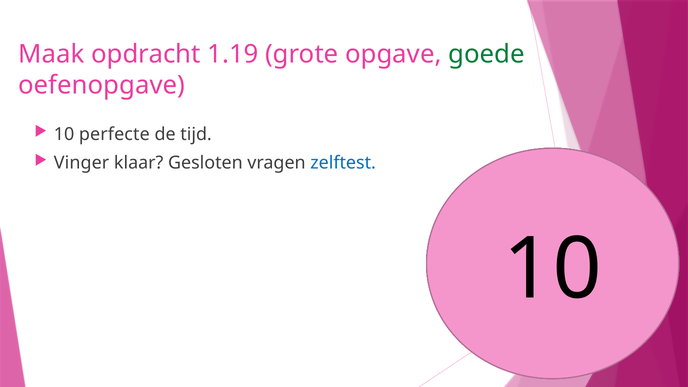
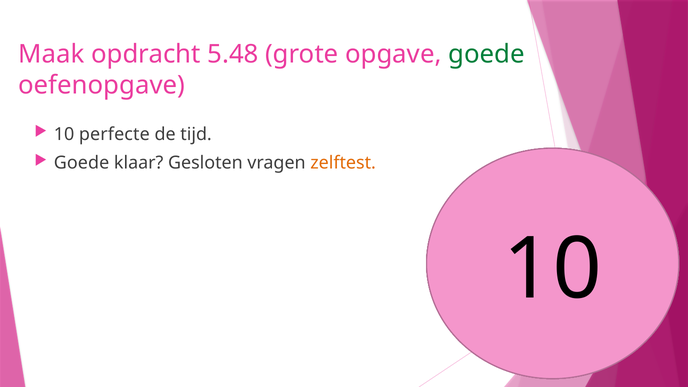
1.19: 1.19 -> 5.48 (233, 54)
Vinger: Vinger -> Goede (82, 163)
zelftest colour: blue -> orange (343, 163)
